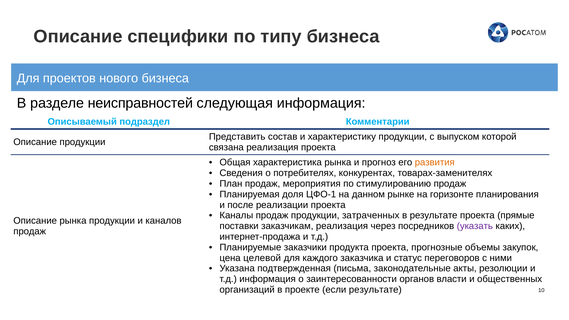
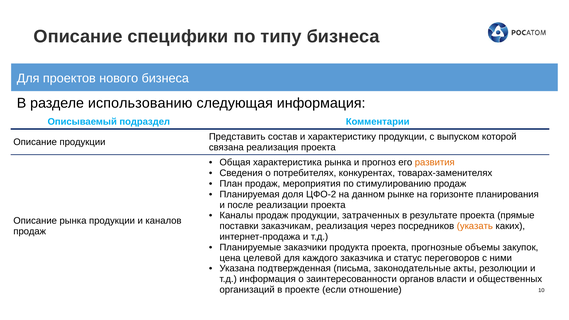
неисправностей: неисправностей -> использованию (140, 103)
ЦФО-1: ЦФО-1 -> ЦФО-2 (321, 194)
указать colour: purple -> orange (475, 226)
если результате: результате -> отношение (375, 290)
